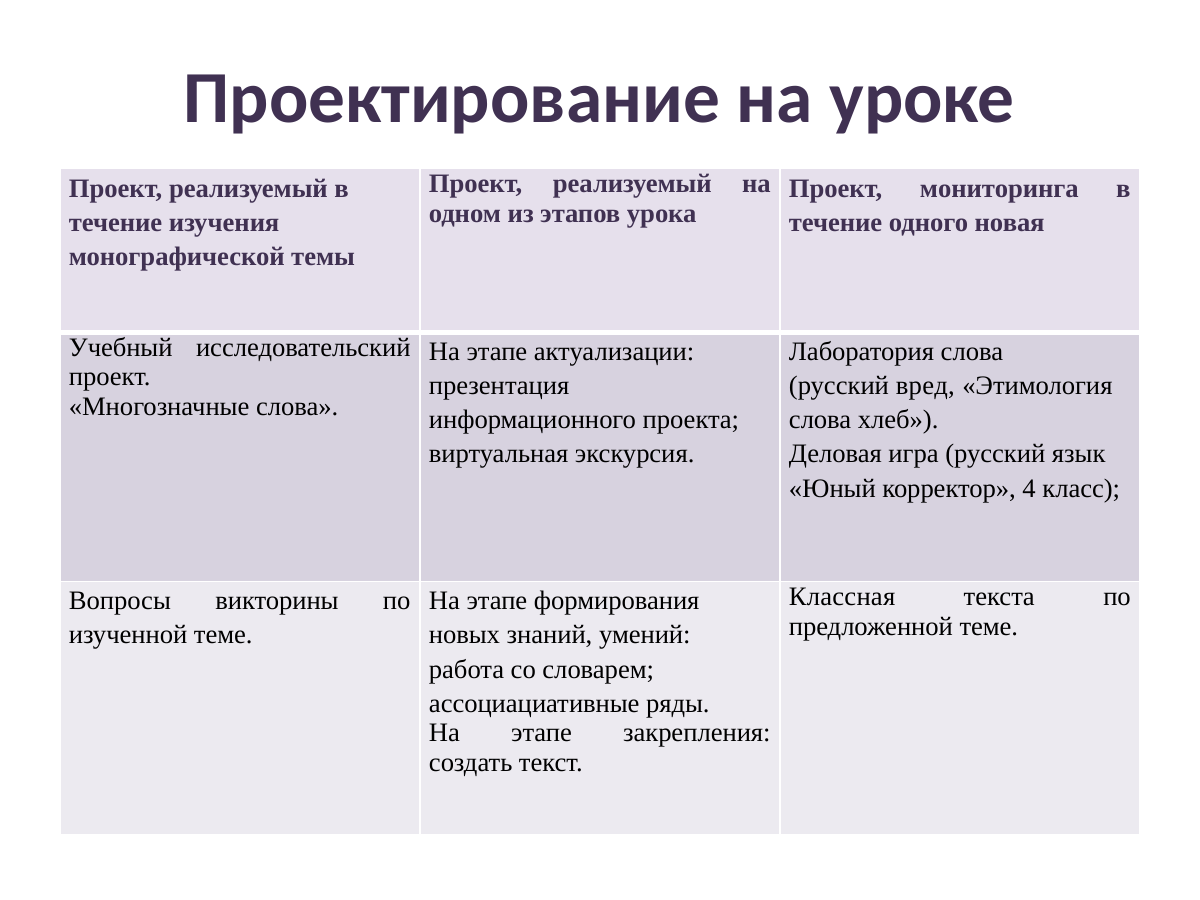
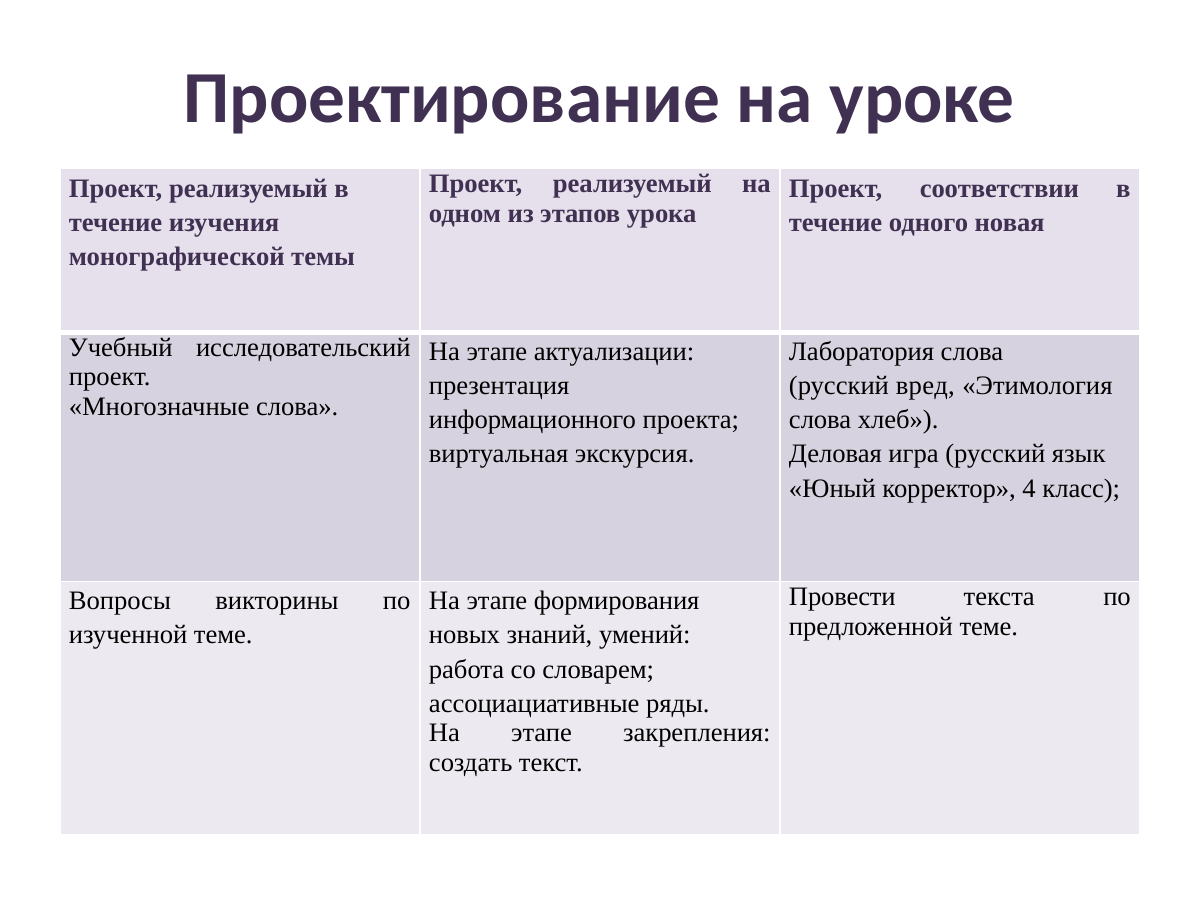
мониторинга: мониторинга -> соответствии (999, 188)
Классная: Классная -> Провести (842, 597)
